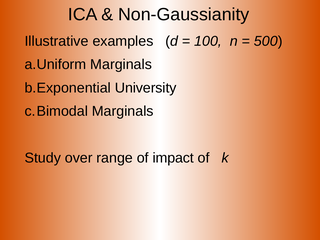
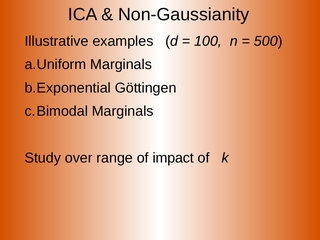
University: University -> Göttingen (146, 88)
